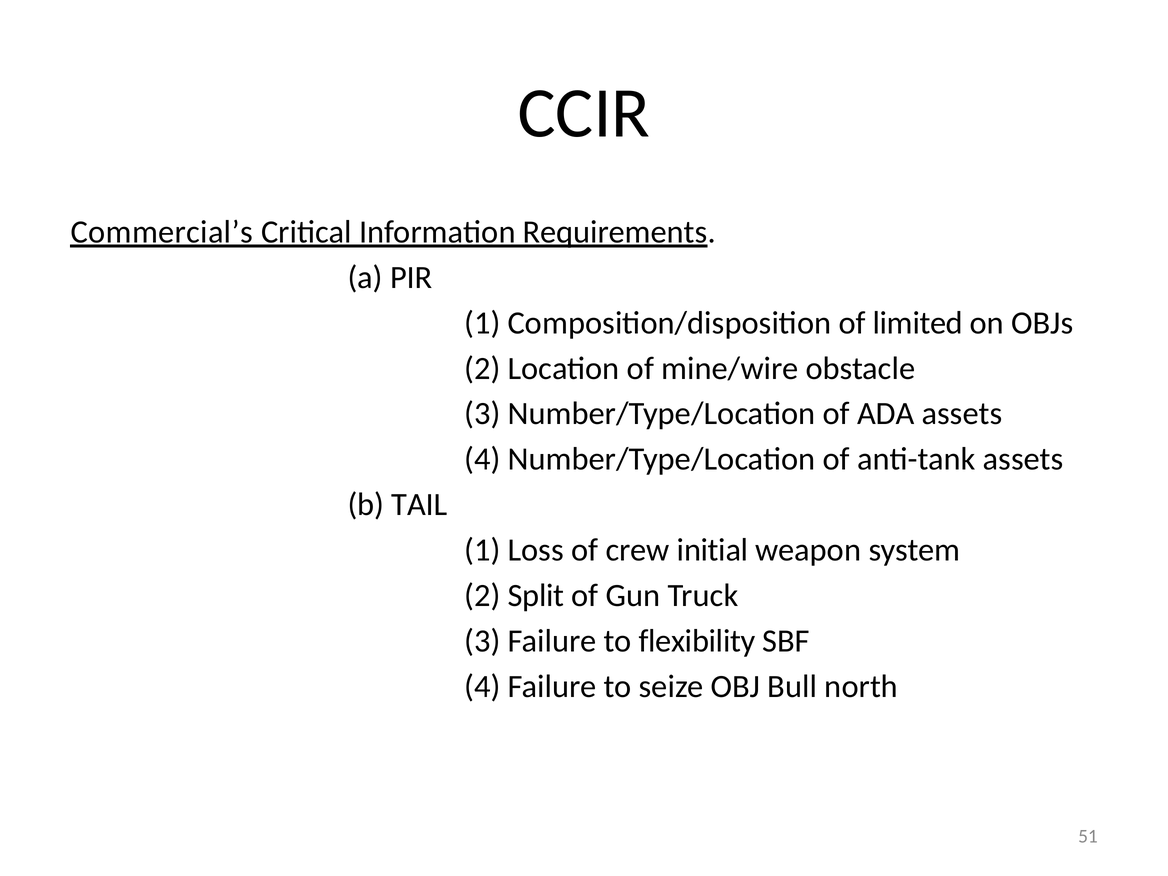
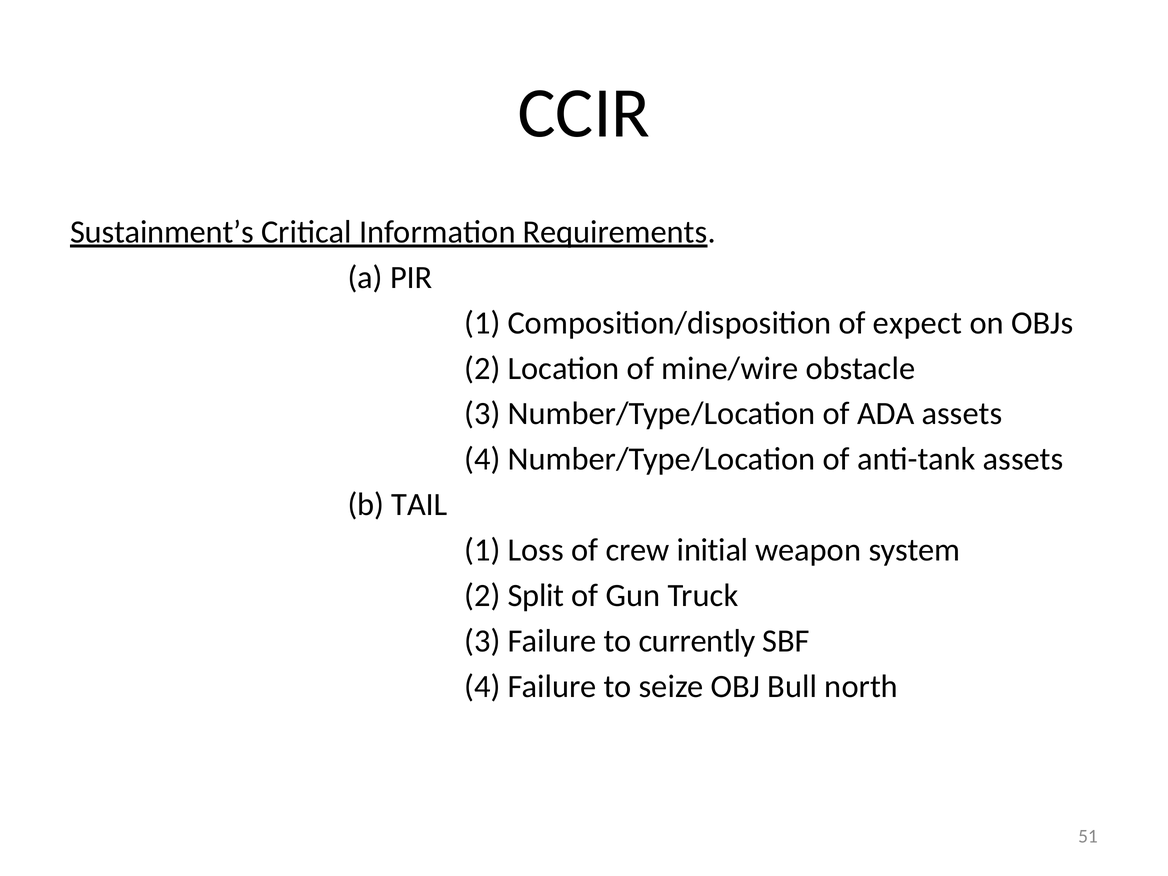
Commercial’s: Commercial’s -> Sustainment’s (162, 232)
limited: limited -> expect (918, 323)
flexibility: flexibility -> currently (697, 641)
